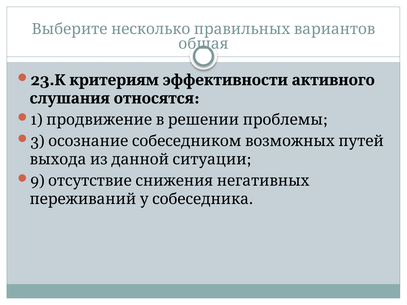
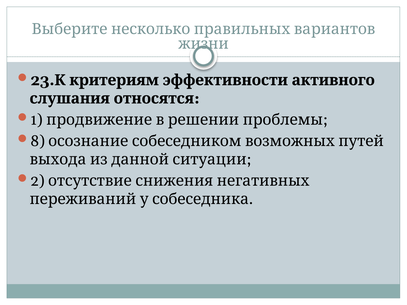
общая: общая -> жизни (204, 44)
3: 3 -> 8 (38, 141)
9: 9 -> 2 (37, 181)
